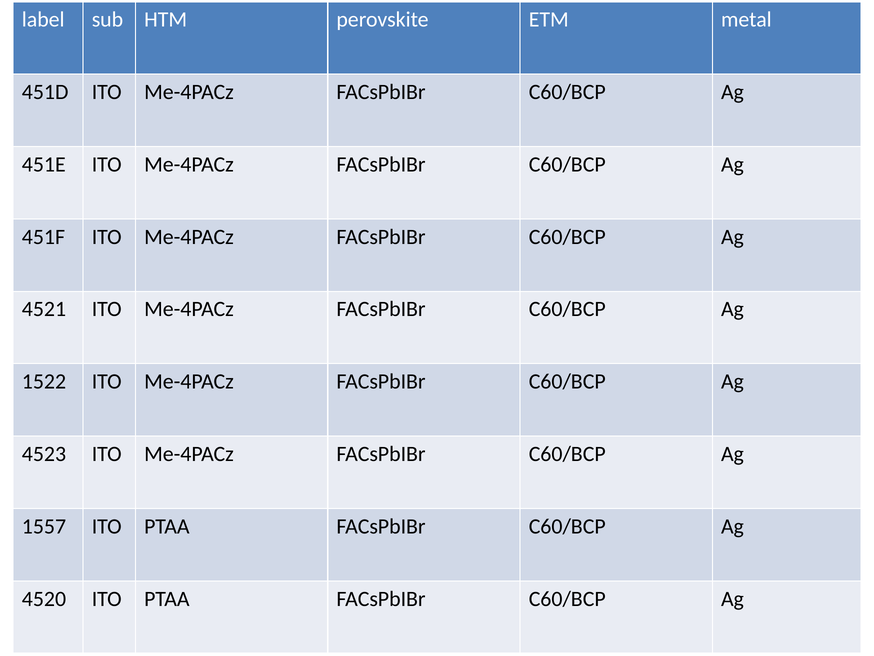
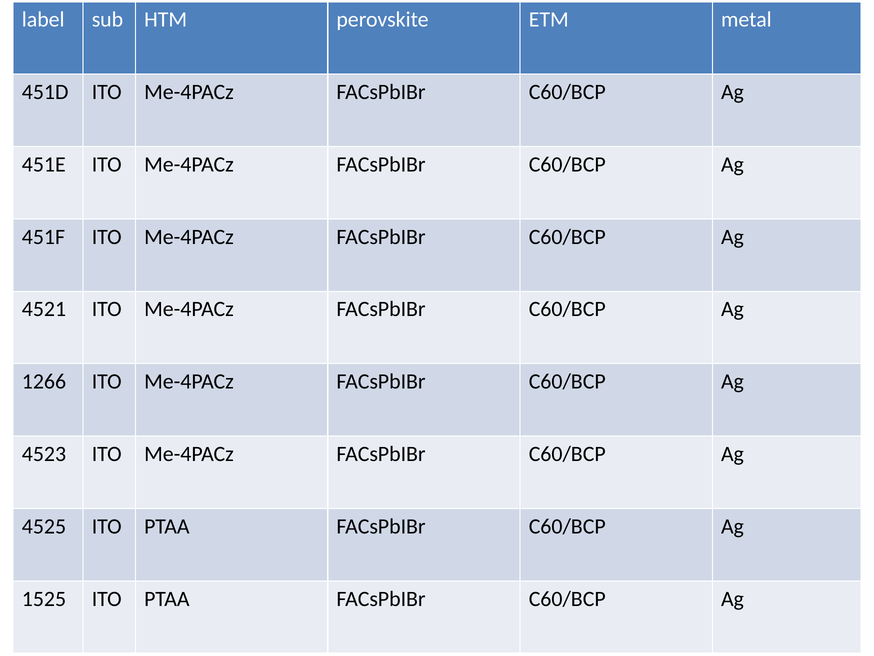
1522: 1522 -> 1266 (44, 381)
1557: 1557 -> 4525 (44, 526)
4520: 4520 -> 1525 (44, 598)
